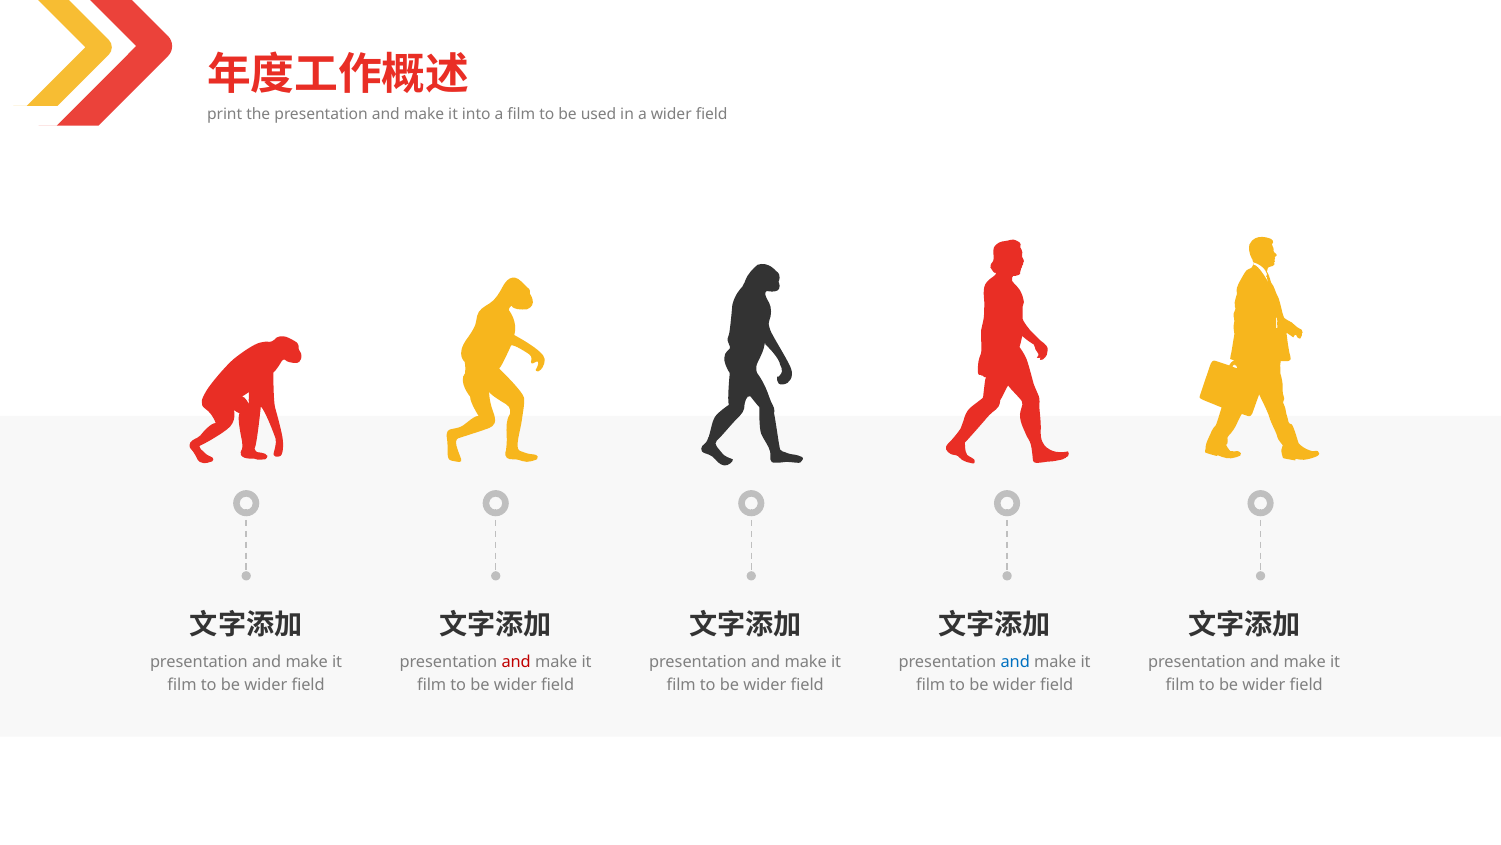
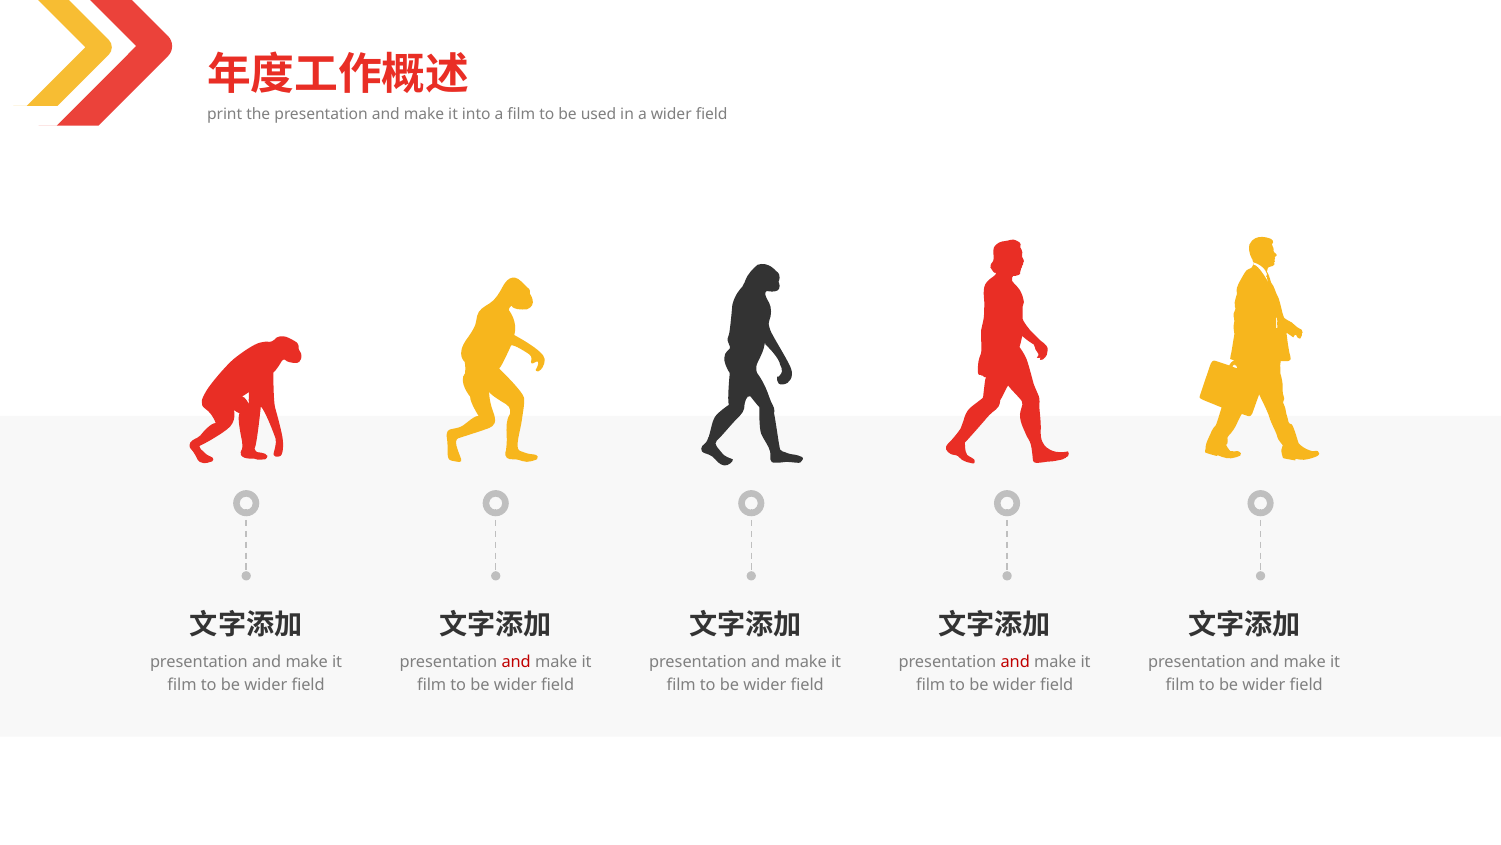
and colour: blue -> red (1015, 662)
